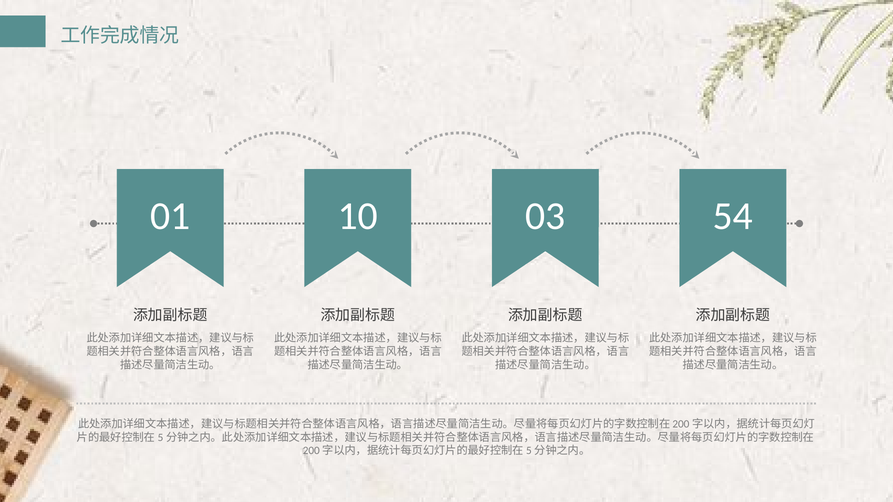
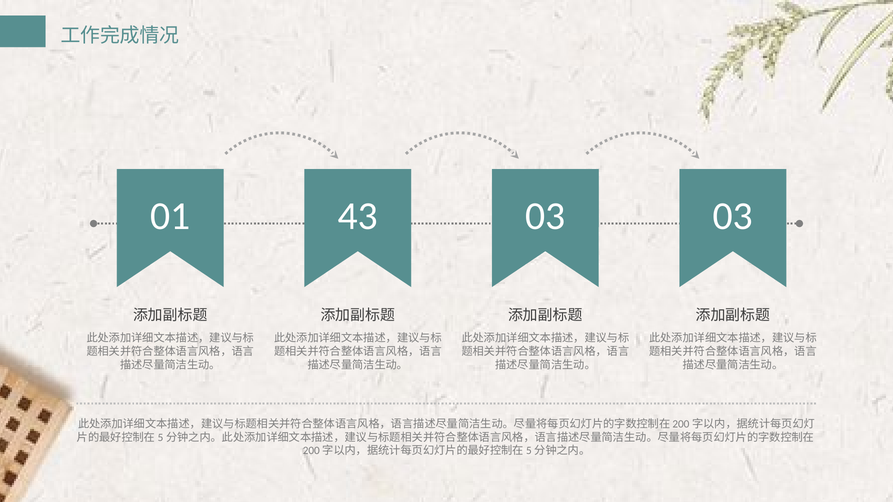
10: 10 -> 43 (358, 216)
03 54: 54 -> 03 (733, 216)
